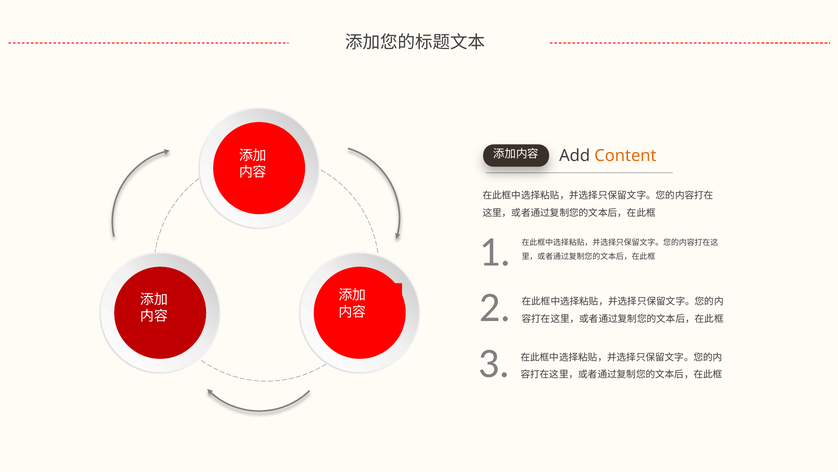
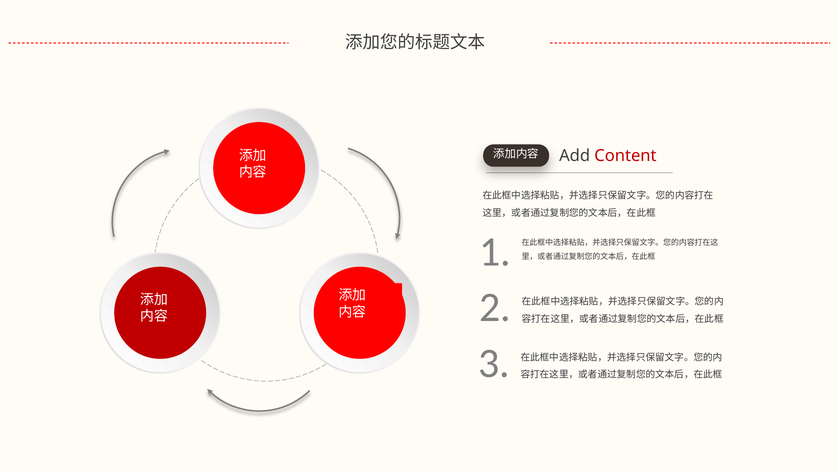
Content colour: orange -> red (625, 155)
